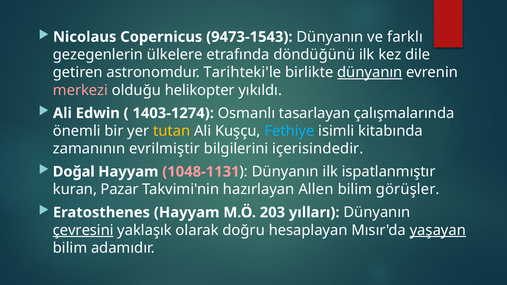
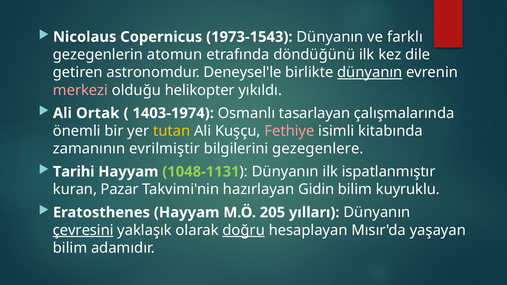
9473-1543: 9473-1543 -> 1973-1543 (249, 37)
ülkelere: ülkelere -> atomun (175, 55)
Tarihteki'le: Tarihteki'le -> Deneysel'le (243, 72)
Edwin: Edwin -> Ortak (98, 113)
1403-1274: 1403-1274 -> 1403-1974 (173, 113)
Fethiye colour: light blue -> pink (289, 131)
içerisindedir: içerisindedir -> gezegenlere (318, 149)
Doğal: Doğal -> Tarihi (74, 172)
1048-1131 colour: pink -> light green (201, 172)
Allen: Allen -> Gidin (316, 190)
görüşler: görüşler -> kuyruklu (408, 190)
203: 203 -> 205 (272, 213)
doğru underline: none -> present (244, 230)
yaşayan underline: present -> none (438, 230)
